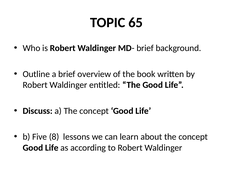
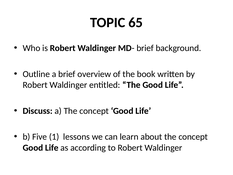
8: 8 -> 1 (54, 137)
